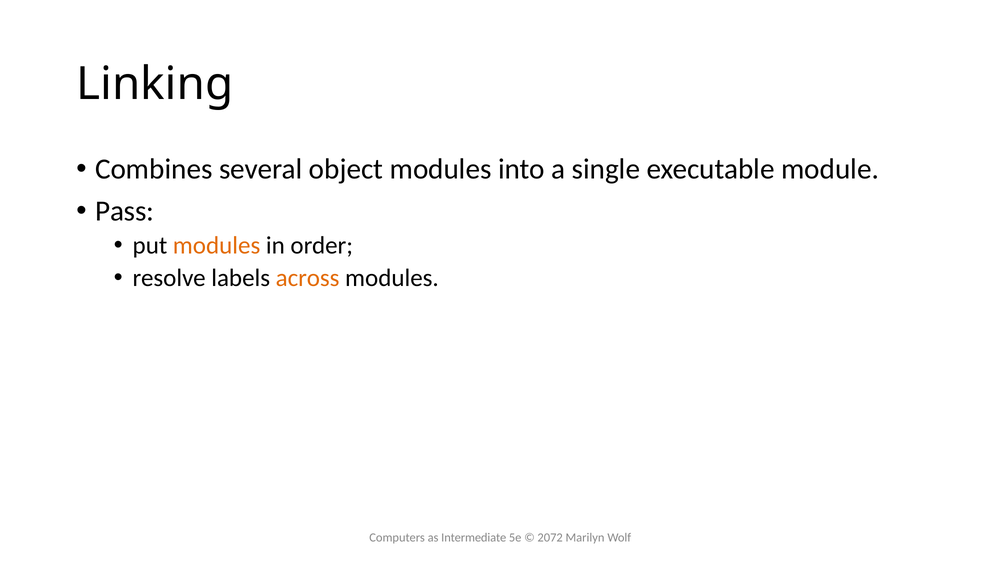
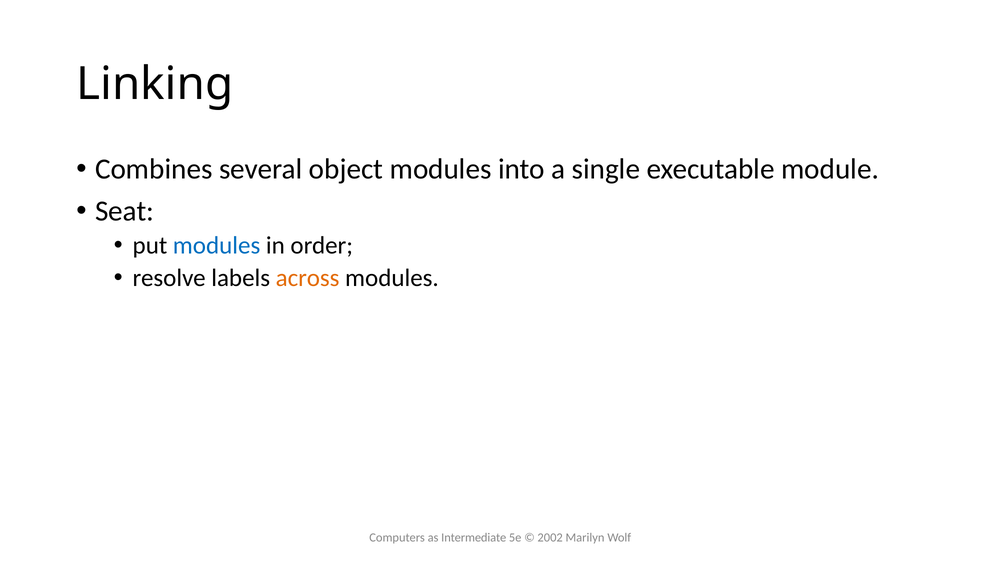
Pass: Pass -> Seat (125, 211)
modules colour: orange -> blue (217, 246)
2072: 2072 -> 2002 (550, 538)
